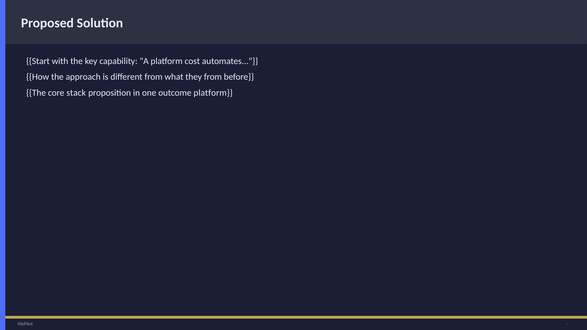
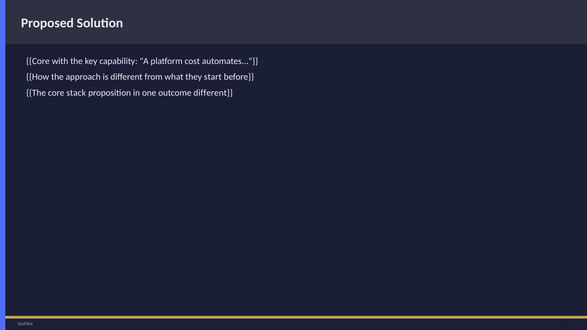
Start: Start -> Core (38, 61)
they from: from -> start (213, 77)
outcome platform: platform -> different (213, 93)
